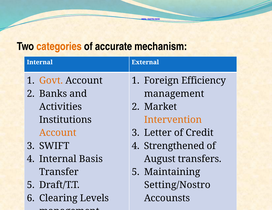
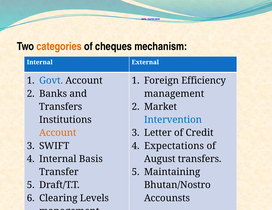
accurate: accurate -> cheques (114, 47)
Govt colour: orange -> blue (51, 81)
Activities: Activities -> Transfers (61, 107)
Intervention colour: orange -> blue (173, 120)
Strengthened: Strengthened -> Expectations (174, 146)
Setting/Nostro: Setting/Nostro -> Bhutan/Nostro (177, 185)
